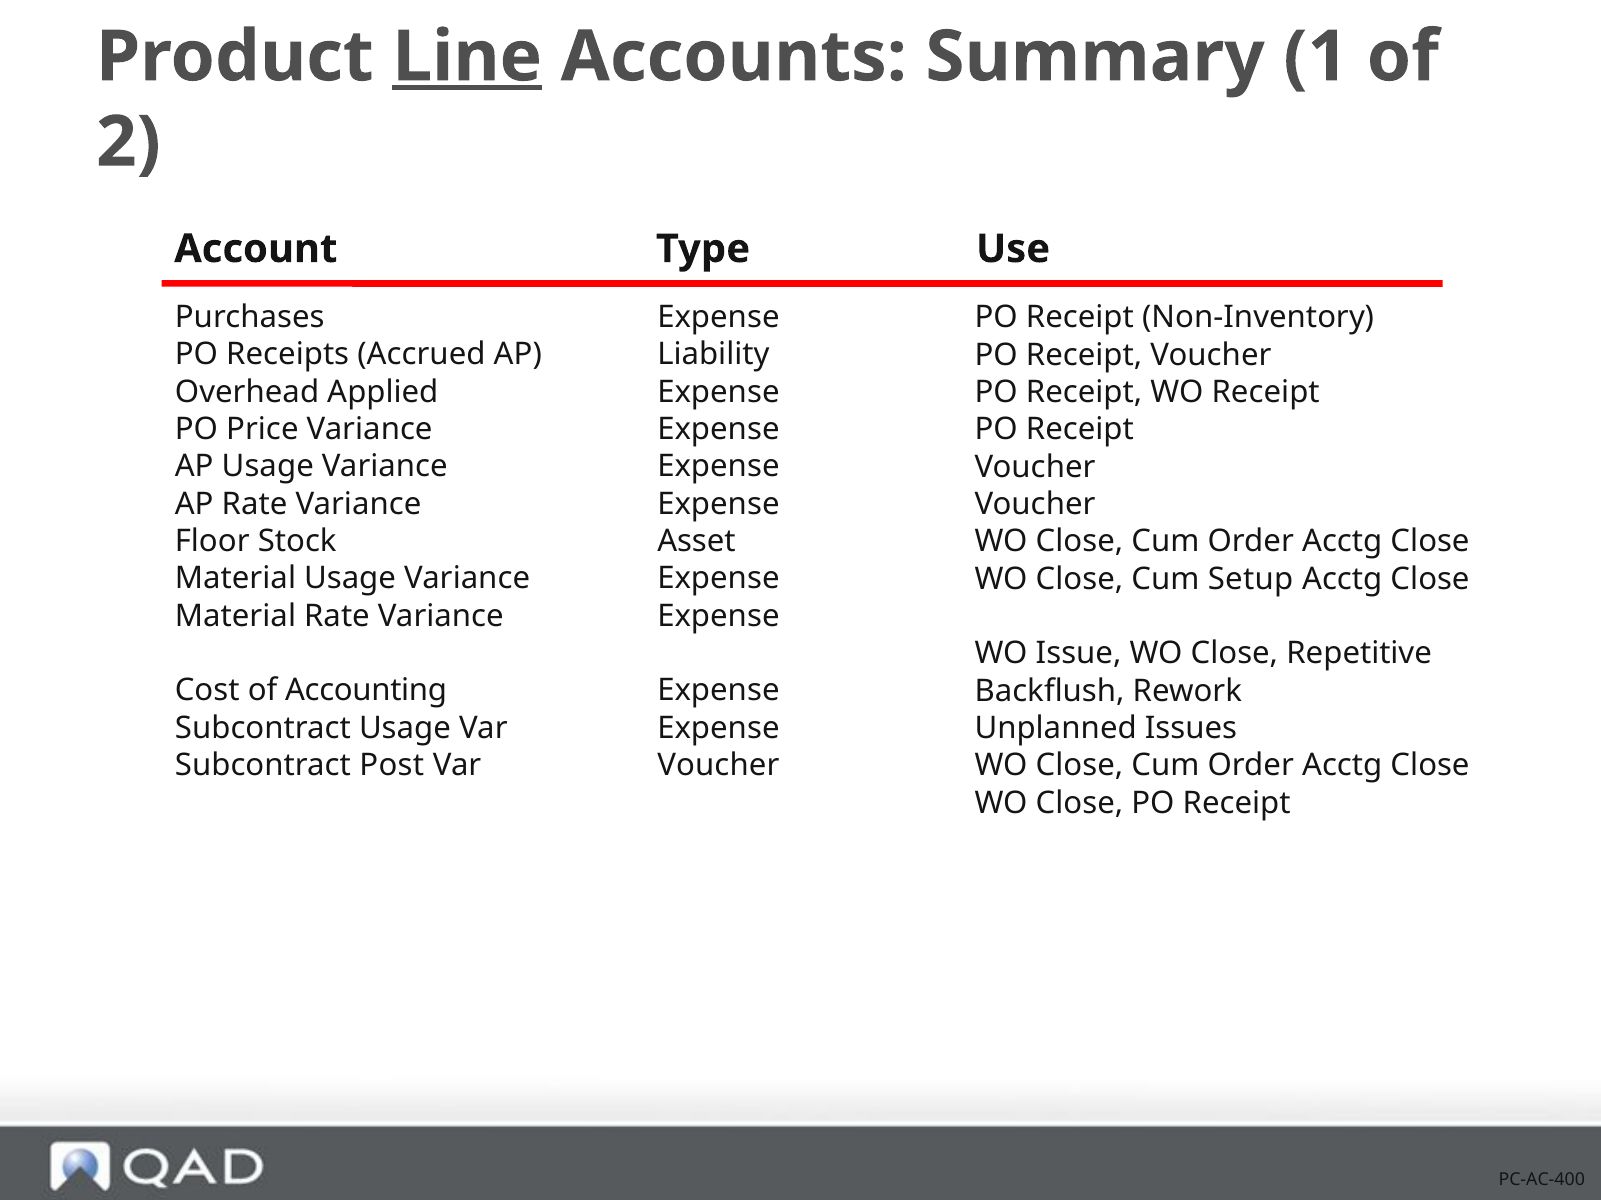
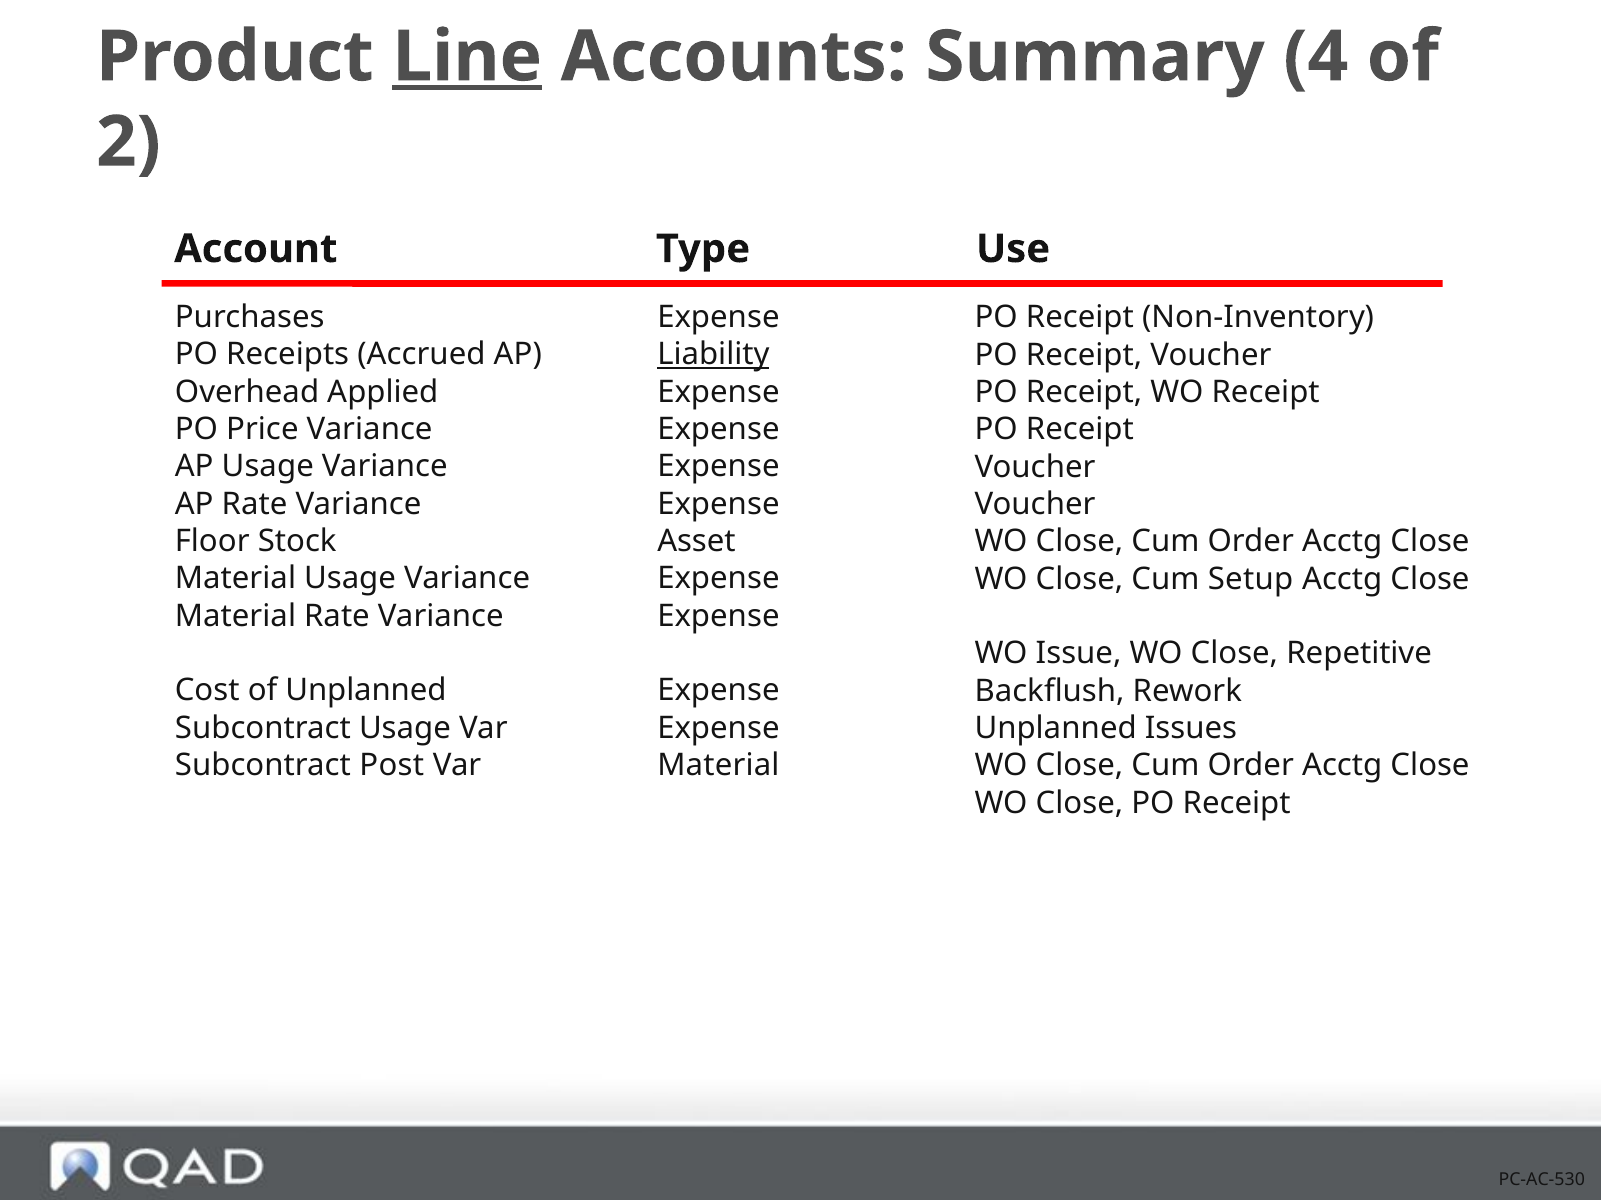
1: 1 -> 4 (1316, 57)
Liability underline: none -> present (713, 355)
of Accounting: Accounting -> Unplanned (366, 691)
Voucher: Voucher -> Material (718, 766)
PC-AC-400: PC-AC-400 -> PC-AC-530 (1542, 1180)
